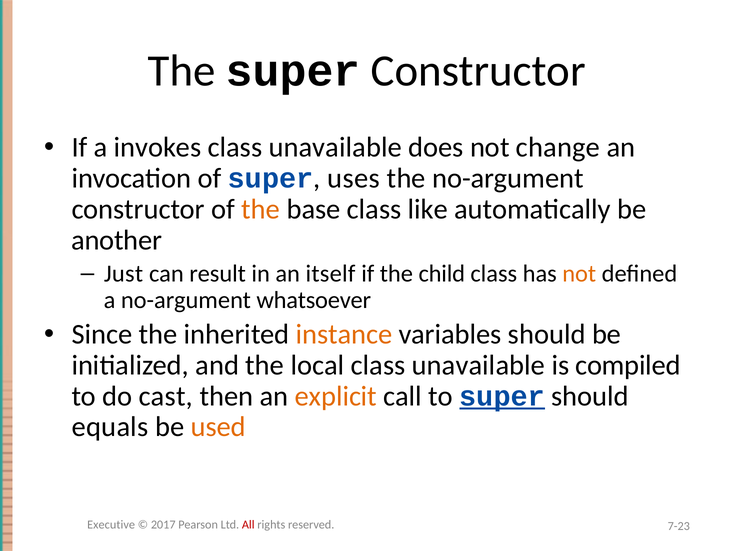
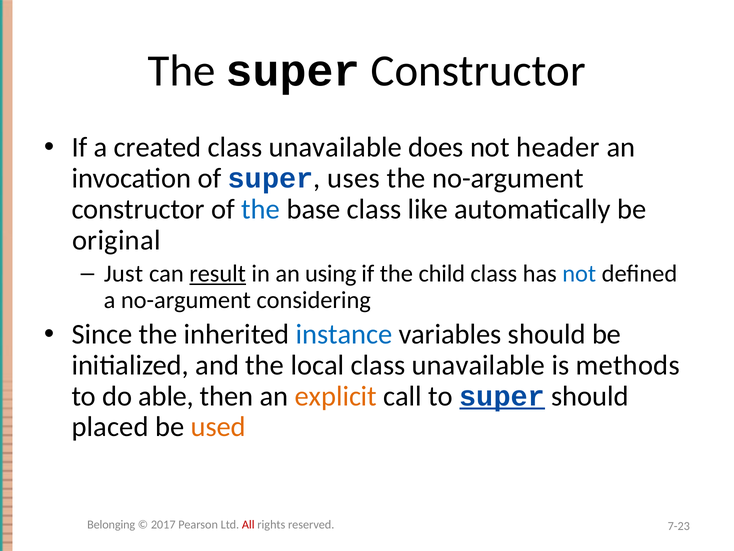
invokes: invokes -> created (158, 147)
change: change -> header (558, 147)
the colour: orange -> blue (261, 209)
another: another -> original (116, 240)
result underline: none -> present (218, 273)
itself: itself -> using (331, 273)
not colour: orange -> blue (579, 273)
whatsoever: whatsoever -> considering (314, 300)
instance colour: orange -> blue (344, 334)
compiled: compiled -> methods (628, 365)
cast: cast -> able (166, 396)
equals: equals -> placed (110, 427)
Executive: Executive -> Belonging (111, 524)
